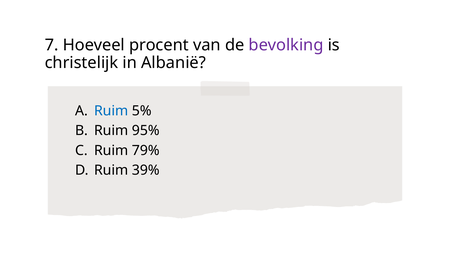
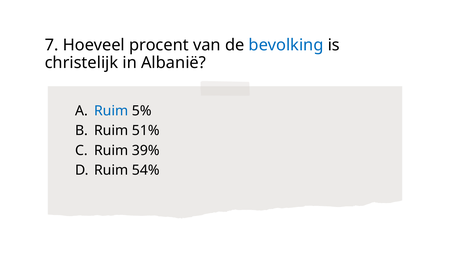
bevolking colour: purple -> blue (286, 45)
95%: 95% -> 51% (146, 131)
79%: 79% -> 39% (146, 151)
39%: 39% -> 54% (146, 170)
